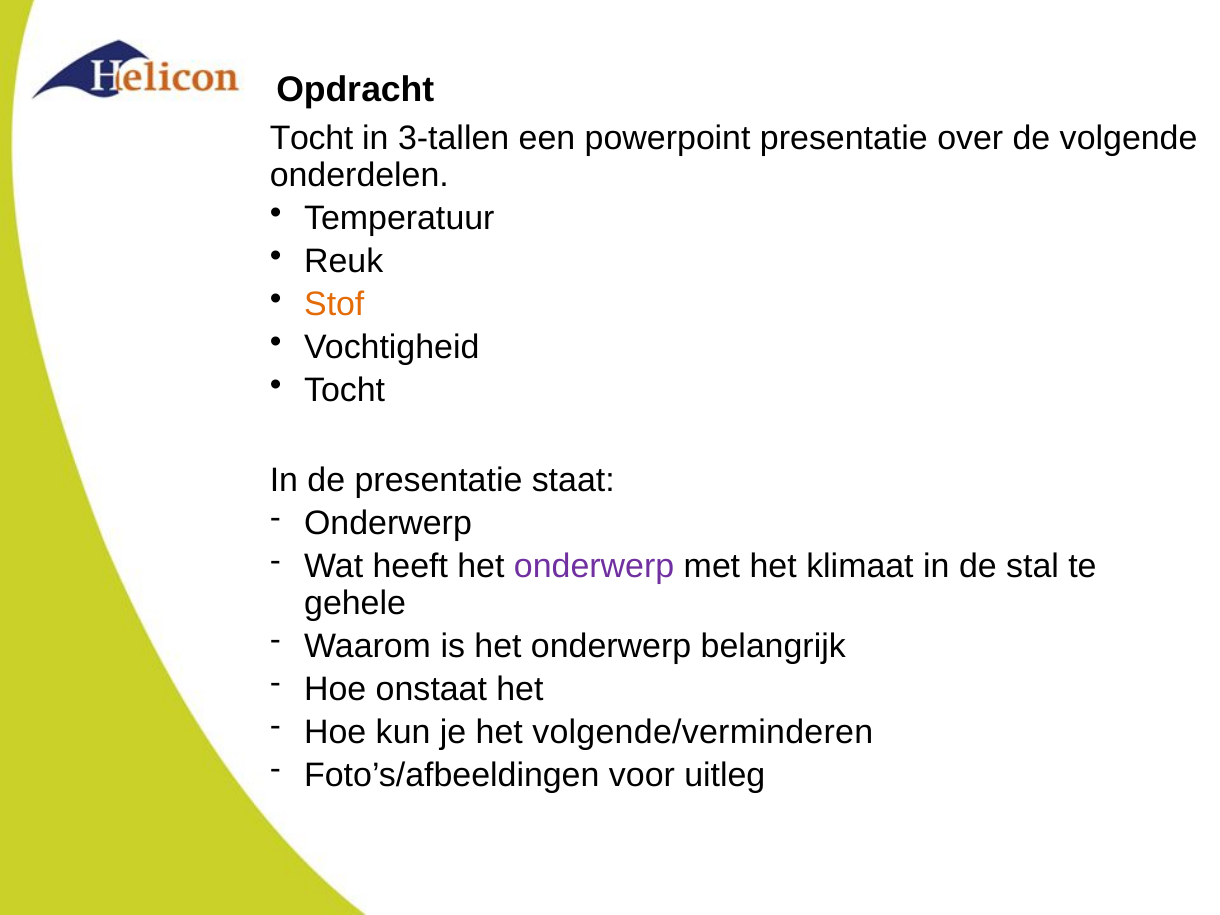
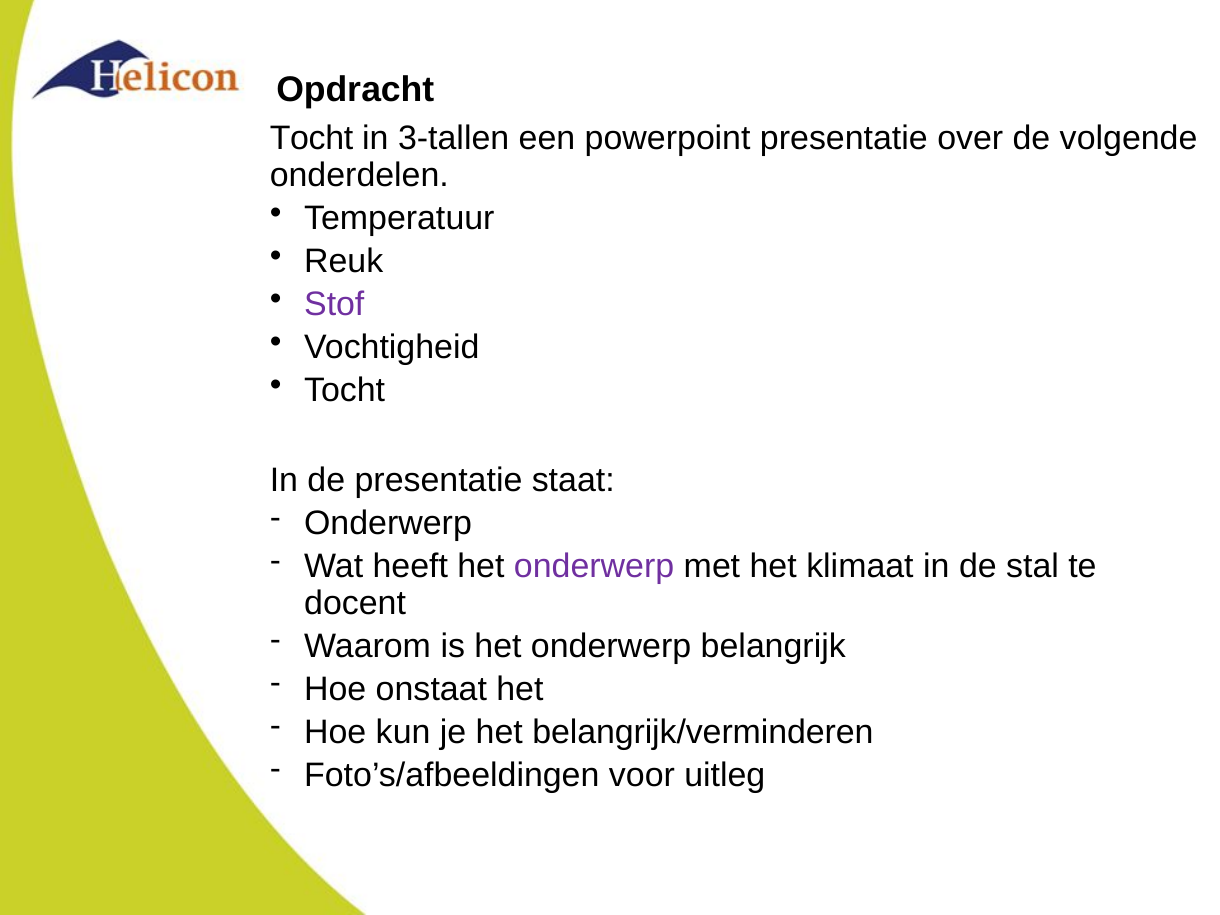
Stof colour: orange -> purple (334, 304)
gehele: gehele -> docent (355, 603)
volgende/verminderen: volgende/verminderen -> belangrijk/verminderen (703, 732)
